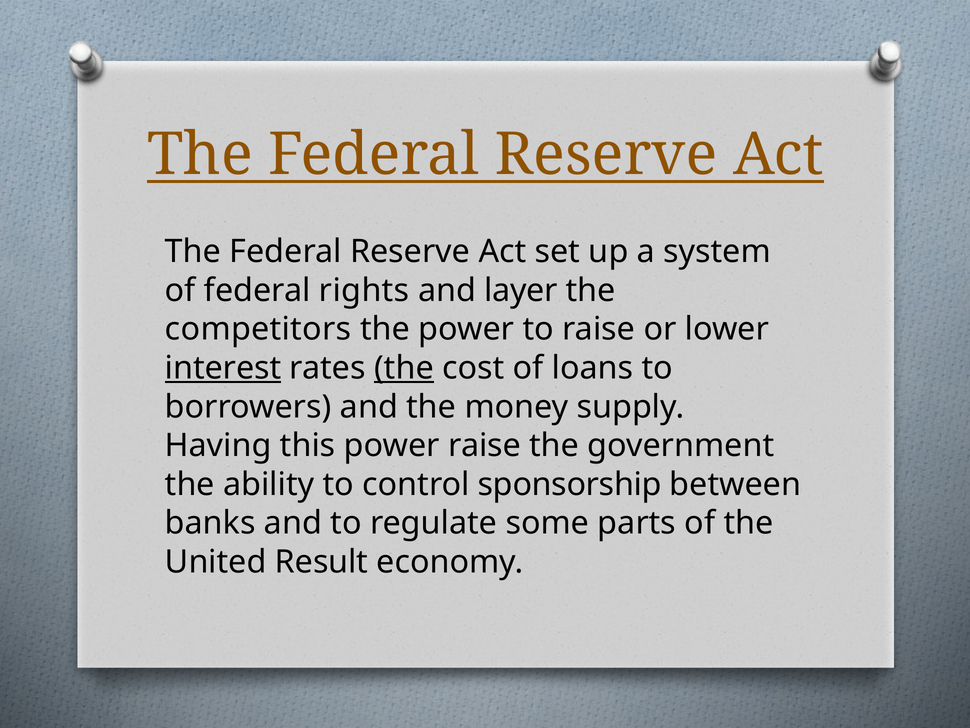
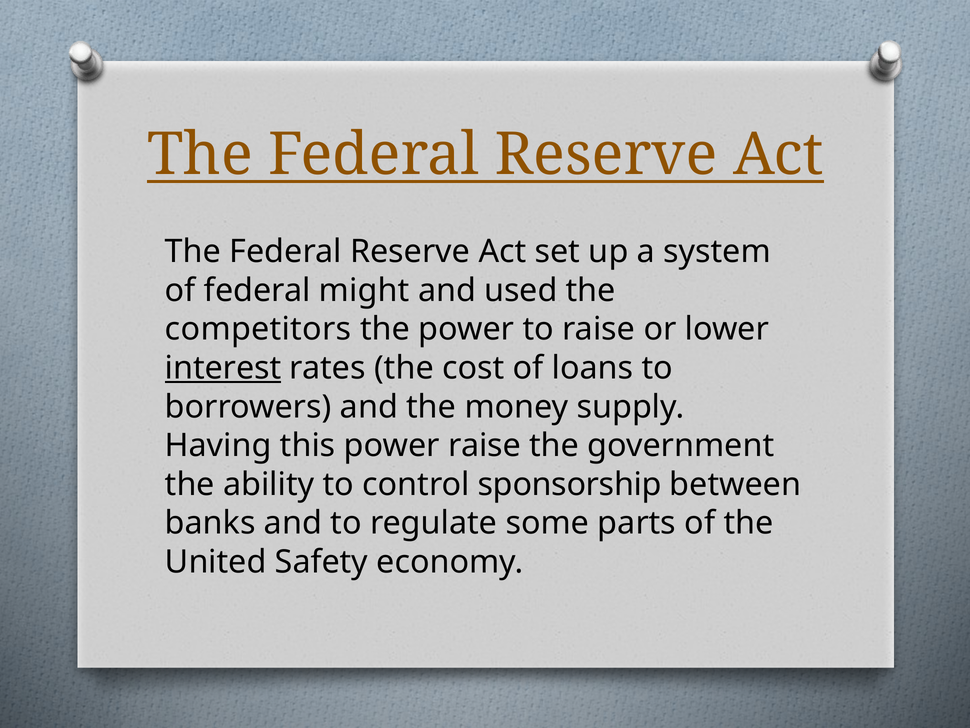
rights: rights -> might (364, 290)
layer: layer -> used (521, 290)
the underline: present -> none (404, 368)
Result: Result -> Safety (321, 562)
